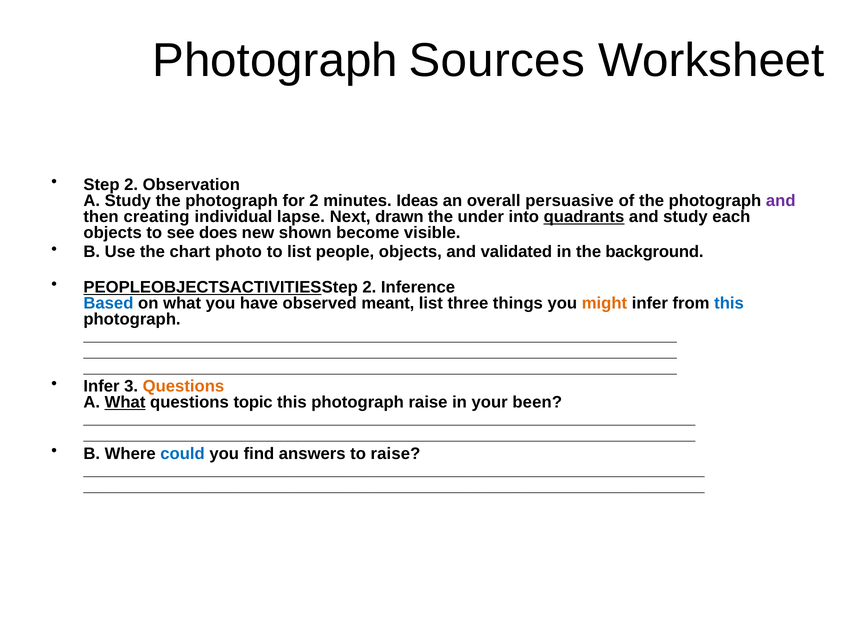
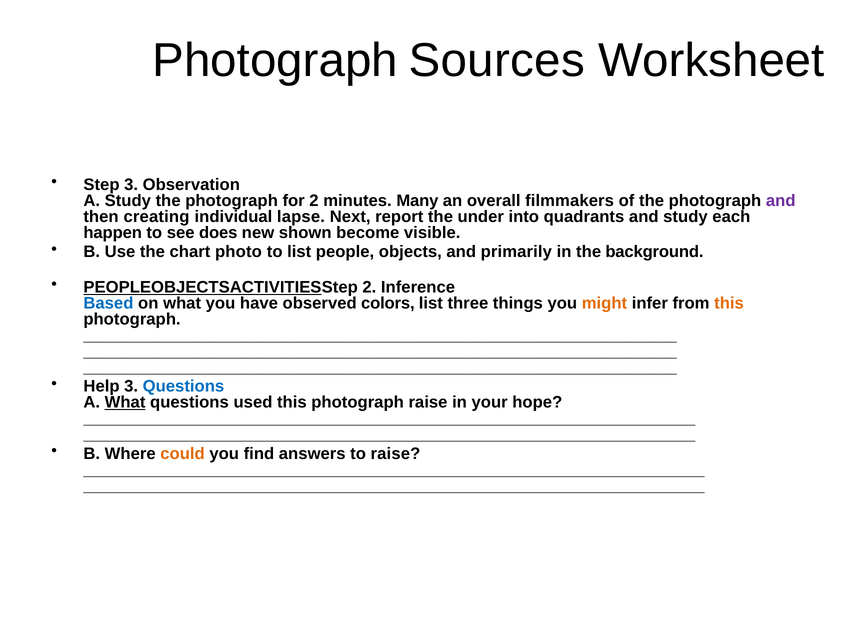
Step 2: 2 -> 3 (131, 185)
Ideas: Ideas -> Many (417, 201)
persuasive: persuasive -> filmmakers (570, 201)
drawn: drawn -> report (399, 217)
quadrants underline: present -> none (584, 217)
objects: objects -> happen (113, 233)
validated: validated -> primarily (516, 252)
meant: meant -> colors (388, 303)
this colour: blue -> orange (729, 303)
Infer: Infer -> Help (102, 386)
Questions colour: orange -> blue (183, 386)
topic: topic -> used (253, 402)
been: been -> hope (537, 402)
could colour: blue -> orange (183, 454)
